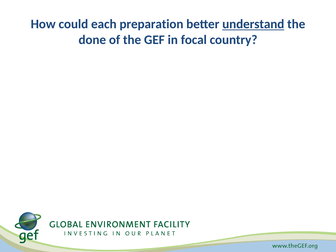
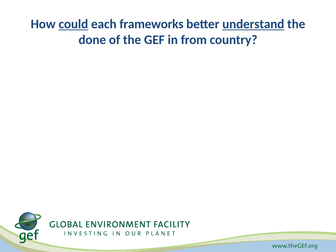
could underline: none -> present (73, 24)
preparation: preparation -> frameworks (152, 24)
focal: focal -> from (194, 40)
